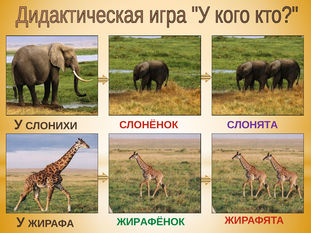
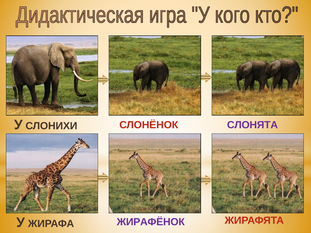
ЖИРАФЁНОК colour: green -> purple (151, 222)
